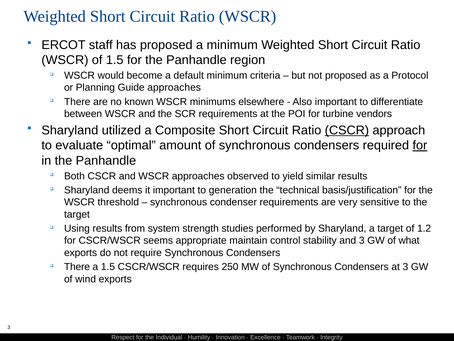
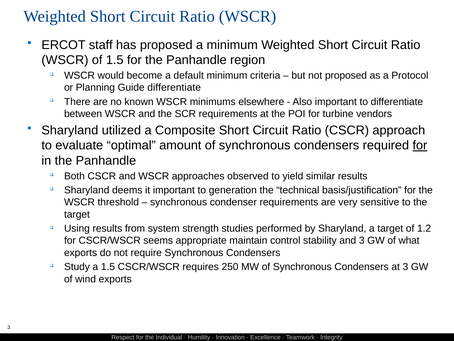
Guide approaches: approaches -> differentiate (174, 87)
CSCR underline: present -> none (347, 130)
There: There -> Study (77, 267)
